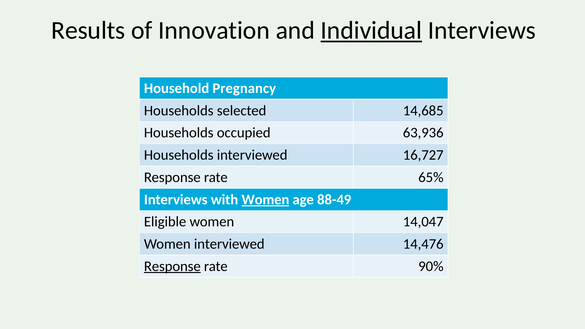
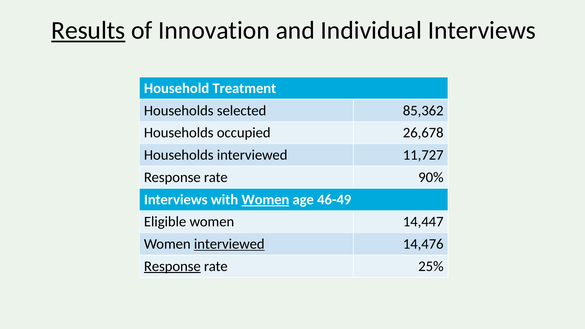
Results underline: none -> present (88, 31)
Individual underline: present -> none (371, 31)
Pregnancy: Pregnancy -> Treatment (244, 88)
14,685: 14,685 -> 85,362 (423, 111)
63,936: 63,936 -> 26,678 (423, 133)
16,727: 16,727 -> 11,727 (423, 155)
65%: 65% -> 90% (431, 177)
88-49: 88-49 -> 46-49 (334, 200)
14,047: 14,047 -> 14,447 (423, 222)
interviewed underline: none -> present (229, 244)
90%: 90% -> 25% (431, 266)
